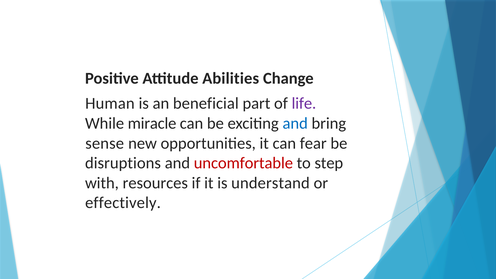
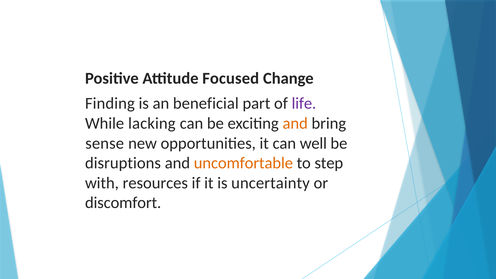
Abilities: Abilities -> Focused (231, 79)
Human: Human -> Finding (110, 104)
miracle: miracle -> lacking (152, 123)
and colour: blue -> orange (295, 123)
fear: fear -> well (313, 143)
uncomfortable colour: red -> orange (243, 163)
understand: understand -> uncertainty (270, 183)
effectively: effectively -> discomfort (123, 203)
